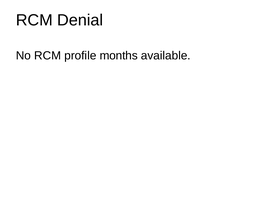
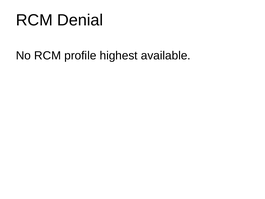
months: months -> highest (119, 56)
